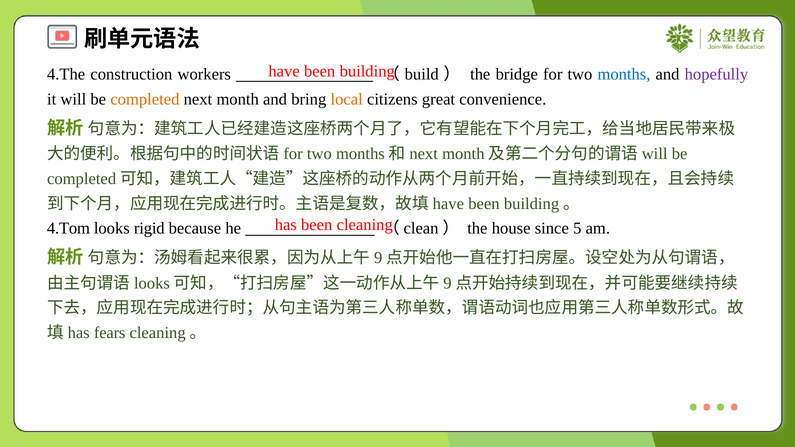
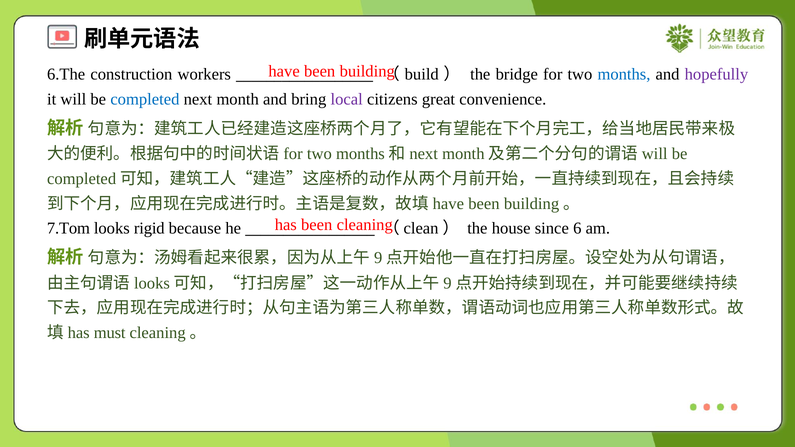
4.The: 4.The -> 6.The (66, 74)
completed colour: orange -> blue (145, 99)
local colour: orange -> purple (347, 99)
4.Tom: 4.Tom -> 7.Tom (68, 228)
5: 5 -> 6 (577, 228)
fears: fears -> must (110, 333)
